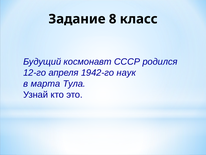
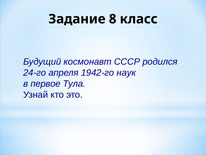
12-го: 12-го -> 24-го (35, 72)
марта: марта -> первое (46, 83)
